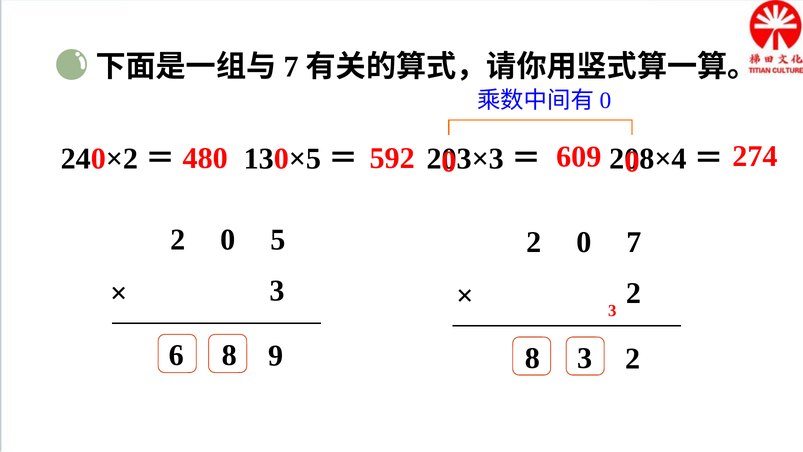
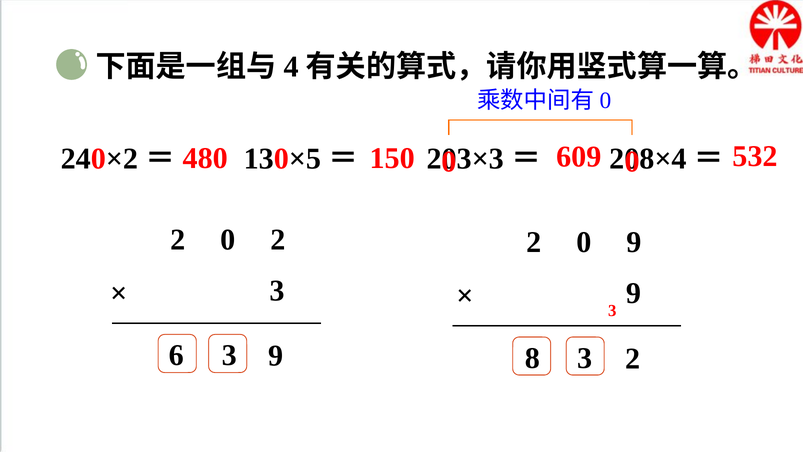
7: 7 -> 4 (291, 67)
274: 274 -> 532 (755, 156)
592: 592 -> 150 (392, 158)
0 5: 5 -> 2 (278, 239)
0 7: 7 -> 9 (634, 242)
2: 2 -> 9 (633, 293)
6 8: 8 -> 3 (229, 355)
